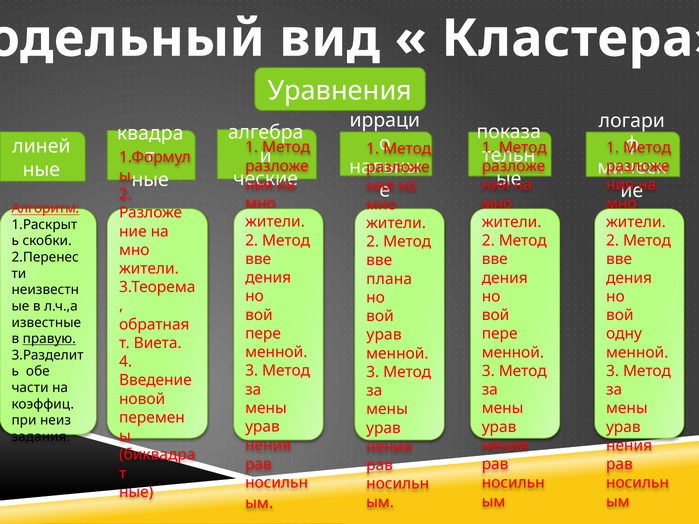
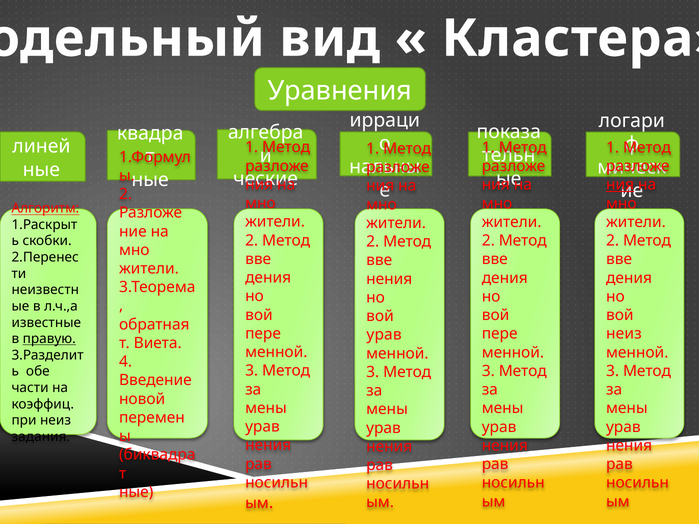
ния underline: none -> present (620, 185)
плана: плана -> нения (389, 279)
одну: одну -> неиз (624, 334)
